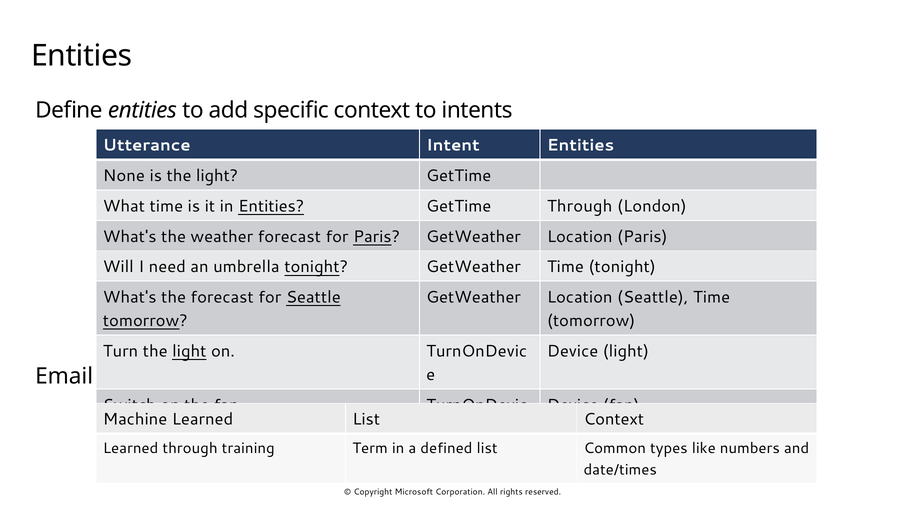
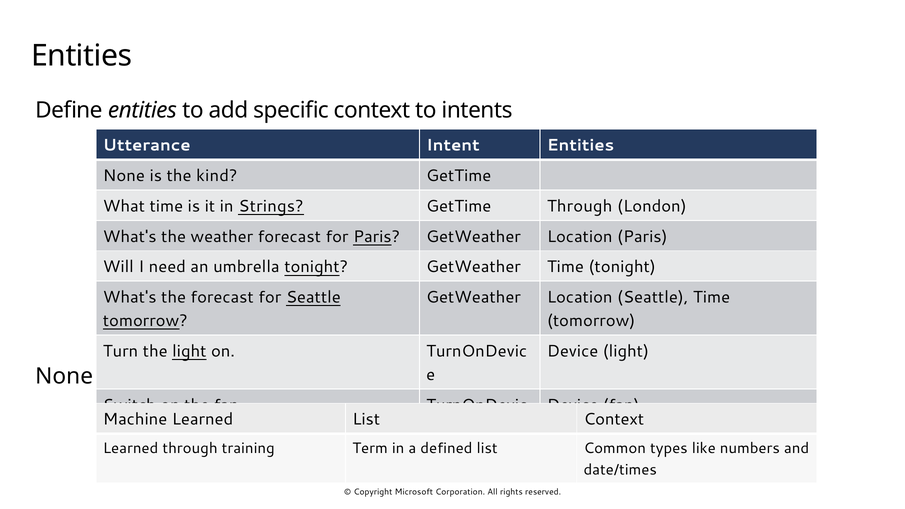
is the light: light -> kind (217, 176)
in Entities: Entities -> Strings (271, 206)
Email: Email -> None (64, 376)
